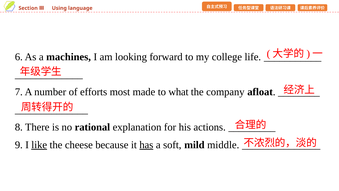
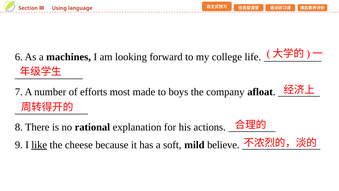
what: what -> boys (178, 92)
has underline: present -> none (146, 145)
middle: middle -> believe (223, 145)
